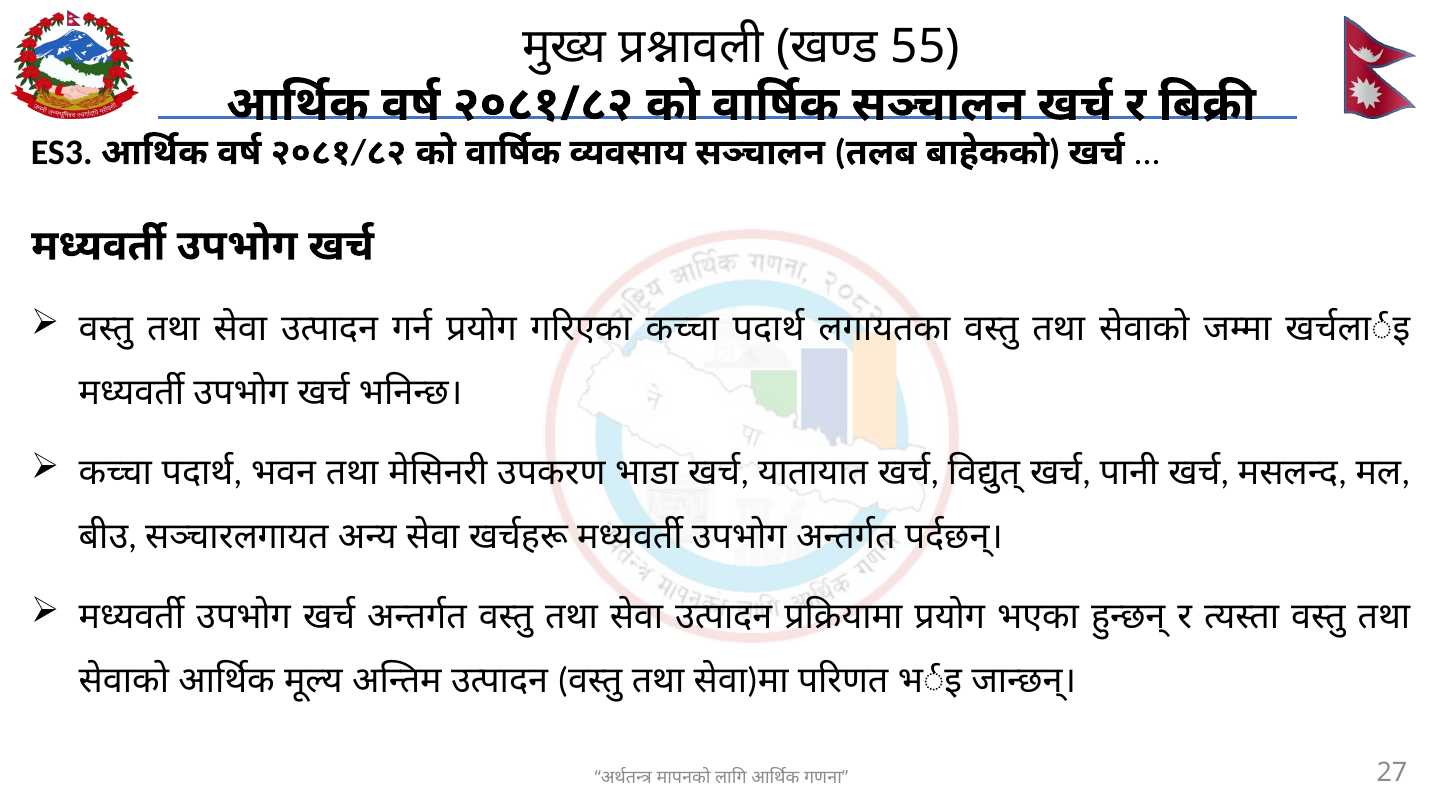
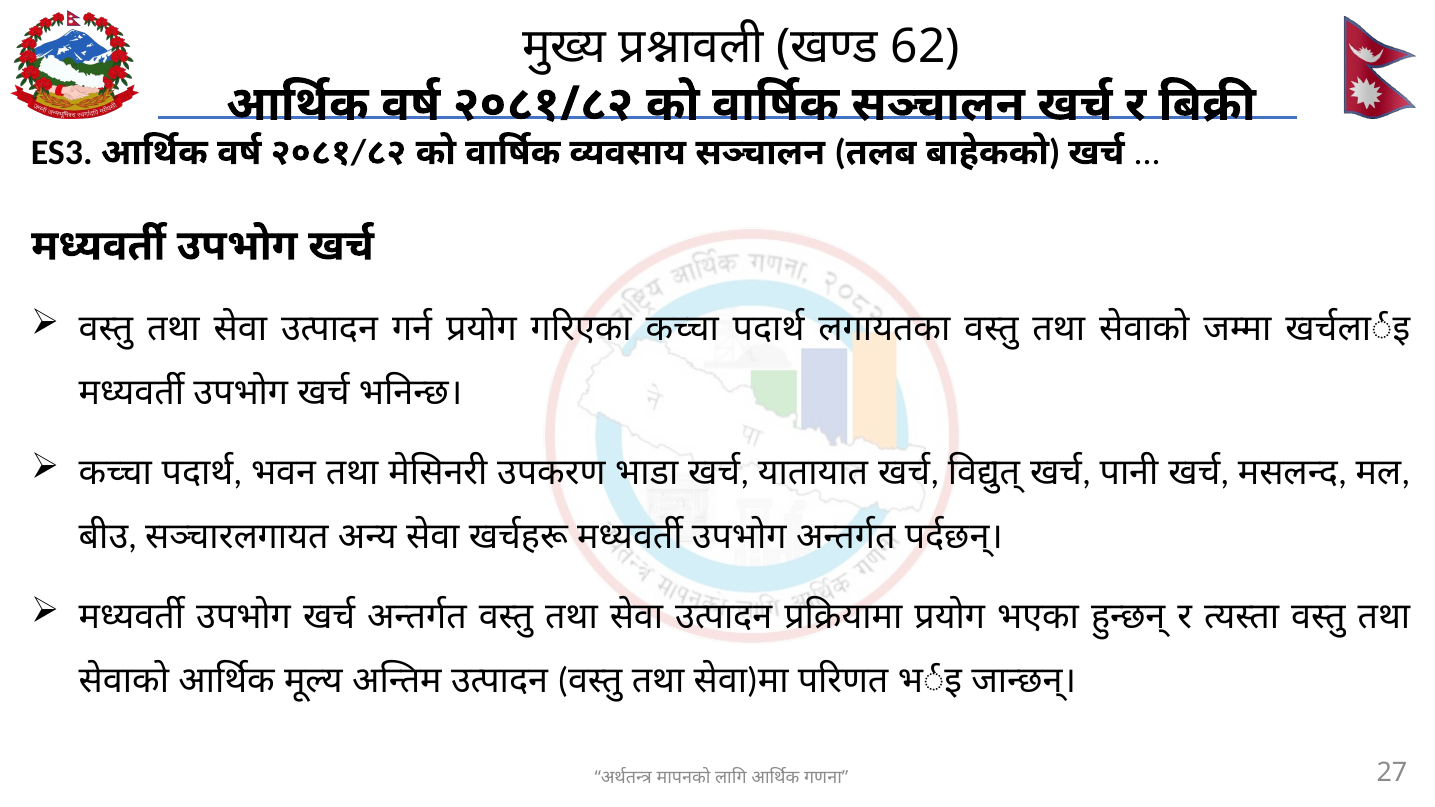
55: 55 -> 62 (925, 47)
